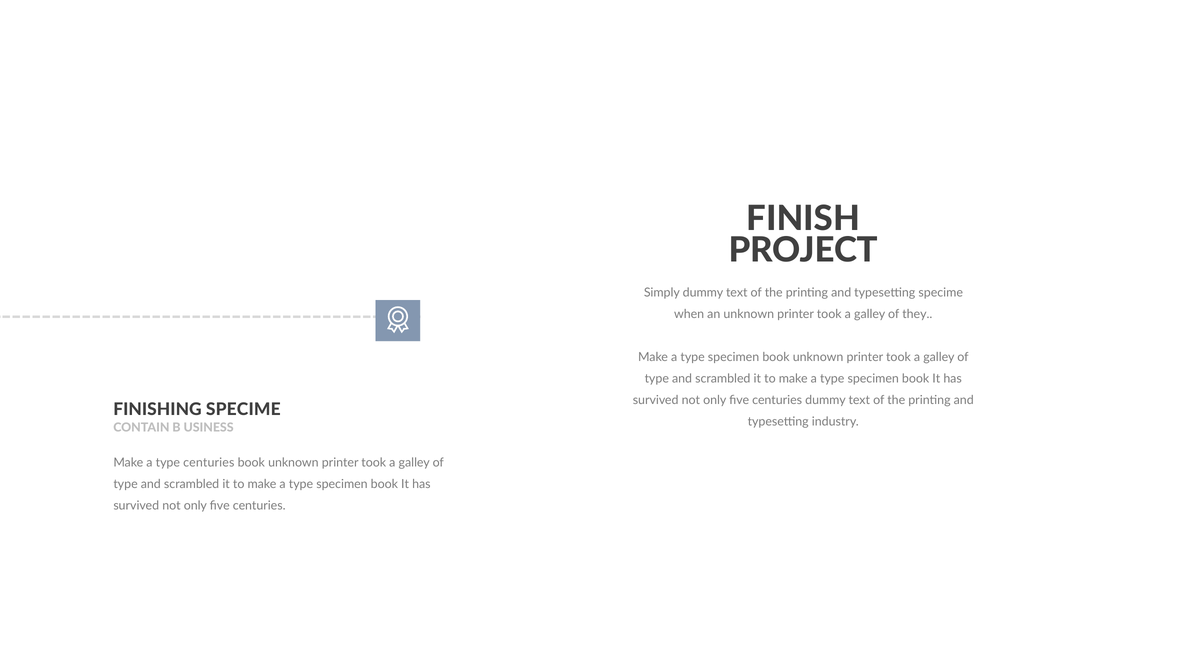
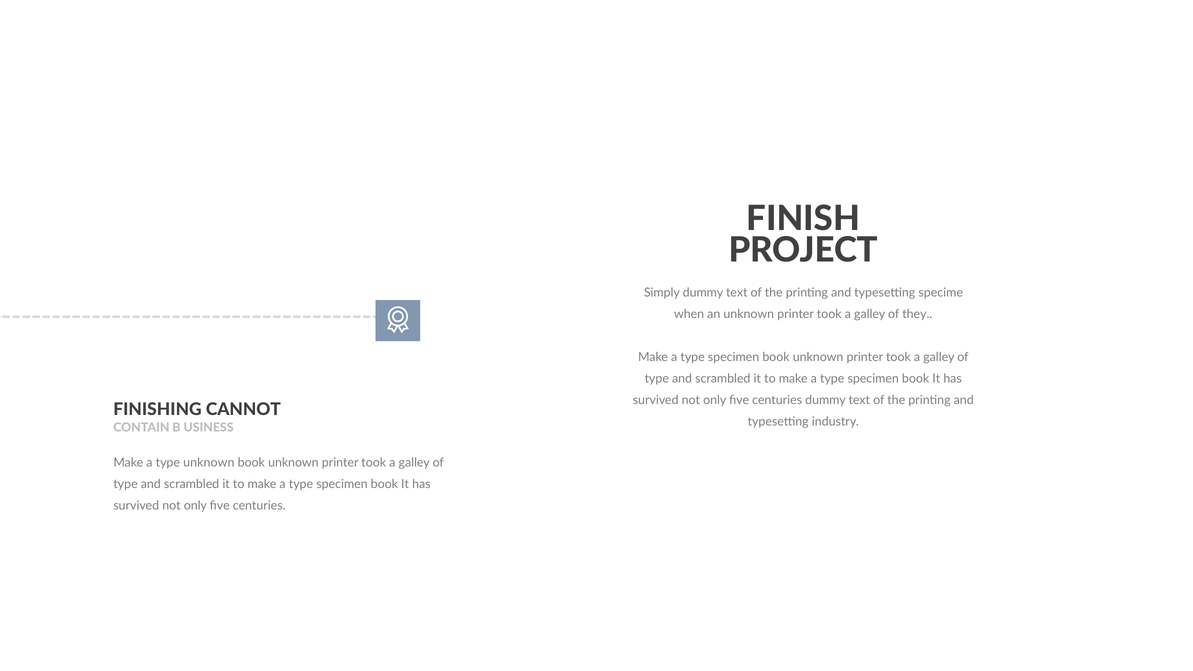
FINISHING SPECIME: SPECIME -> CANNOT (243, 409)
type centuries: centuries -> unknown (209, 463)
